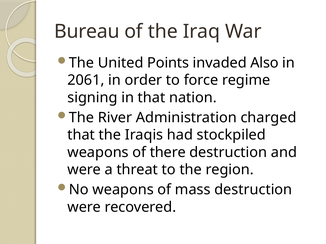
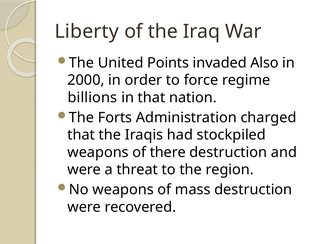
Bureau: Bureau -> Liberty (87, 32)
2061: 2061 -> 2000 (86, 80)
signing: signing -> billions (92, 98)
River: River -> Forts (115, 118)
